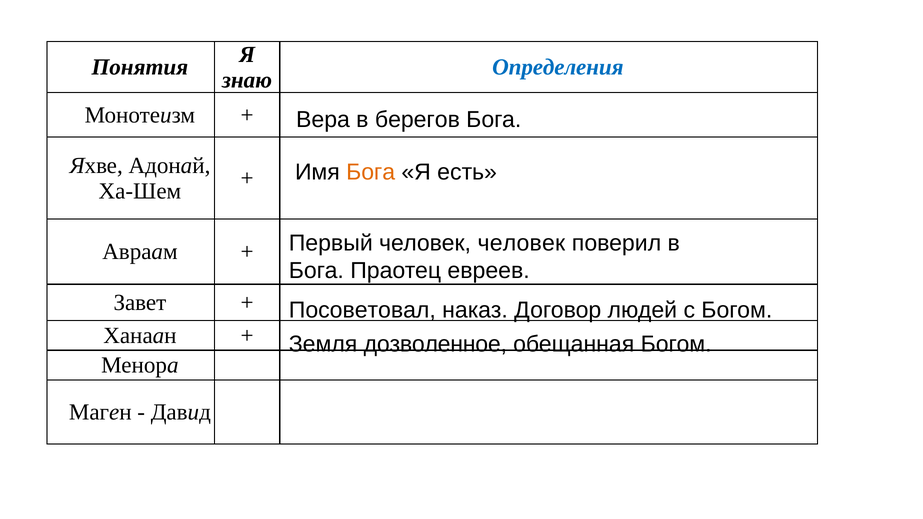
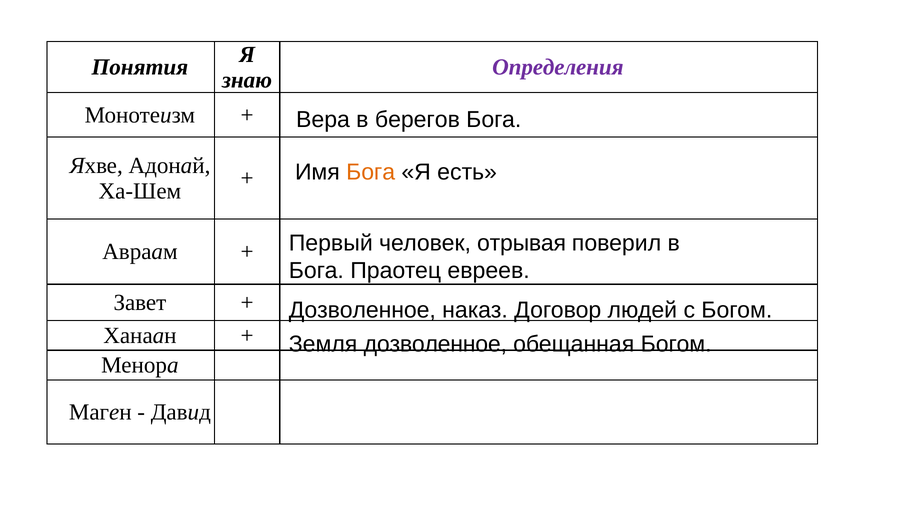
Определения colour: blue -> purple (558, 67)
человек человек: человек -> отрывая (522, 243)
Посоветовал: Посоветовал -> Дозволенное (362, 310)
